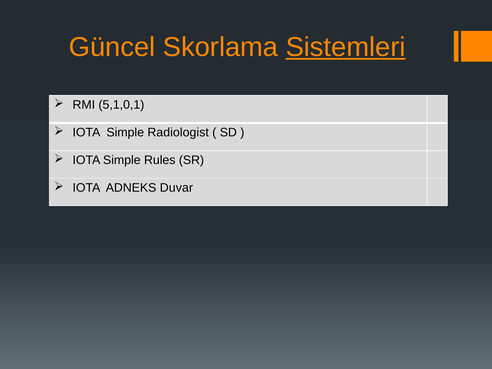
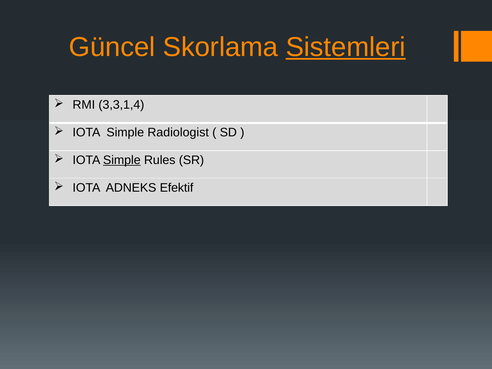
5,1,0,1: 5,1,0,1 -> 3,3,1,4 (121, 105)
Simple underline: none -> present (122, 160)
Duvar: Duvar -> Efektif (177, 188)
